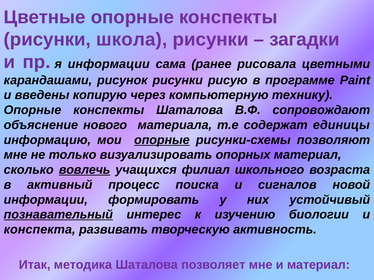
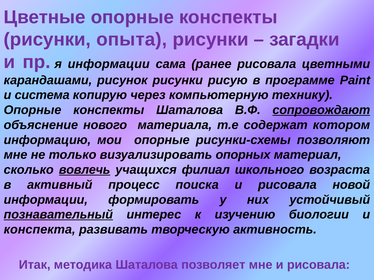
школа: школа -> опыта (132, 40)
введены: введены -> система (42, 95)
сопровождают underline: none -> present (321, 110)
единицы: единицы -> котором (341, 125)
опорные underline: present -> none (162, 140)
поиска и сигналов: сигналов -> рисовала (287, 185)
мне и материал: материал -> рисовала (318, 265)
